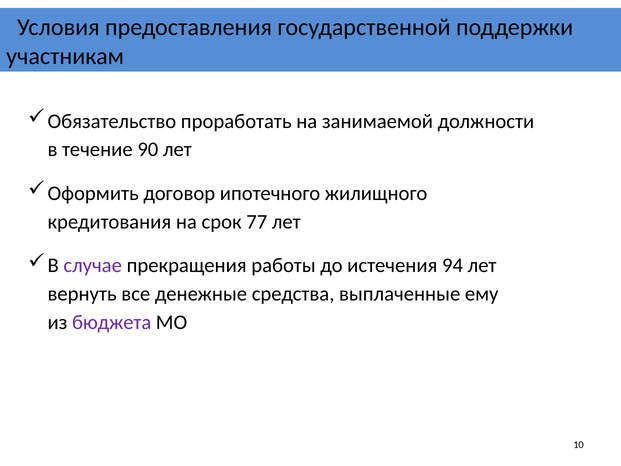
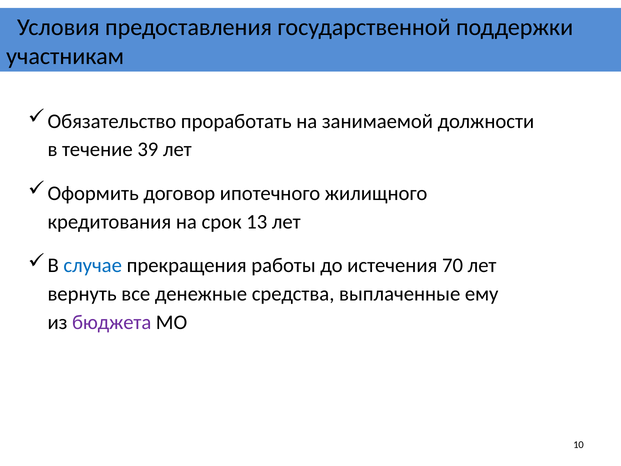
90: 90 -> 39 (148, 150)
77: 77 -> 13 (257, 222)
случае colour: purple -> blue (93, 266)
94: 94 -> 70 (453, 266)
